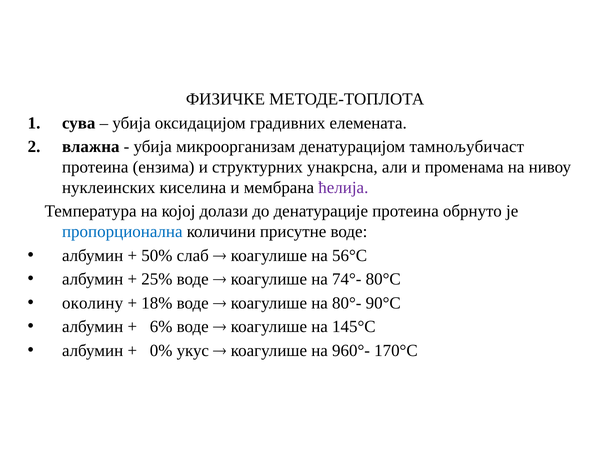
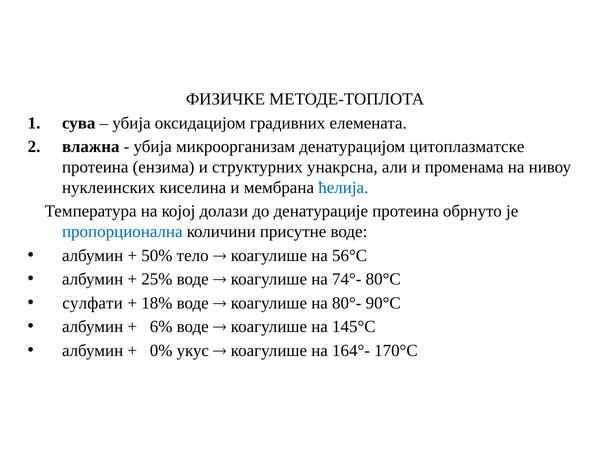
тамнољубичаст: тамнољубичаст -> цитоплазматске (467, 147)
ћелија colour: purple -> blue (343, 187)
слаб: слаб -> тело (193, 255)
околину: околину -> сулфати (93, 303)
960°-: 960°- -> 164°- (351, 350)
